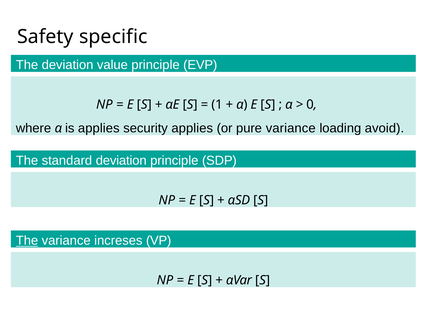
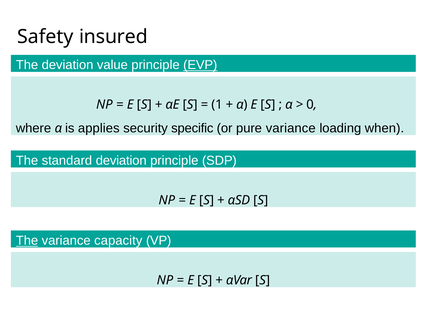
specific: specific -> insured (113, 37)
EVP underline: none -> present (200, 65)
security applies: applies -> specific (192, 129)
avoid: avoid -> when (384, 129)
increses: increses -> capacity (118, 241)
